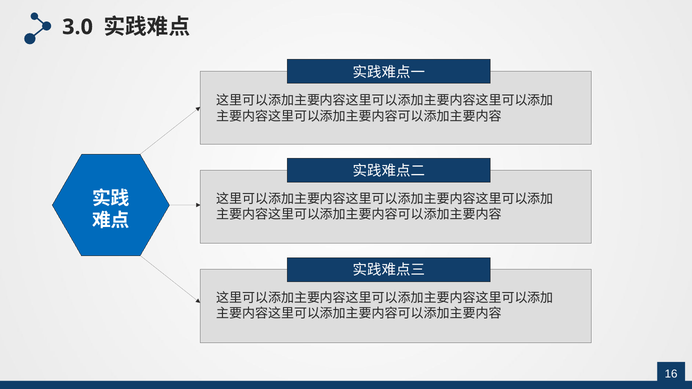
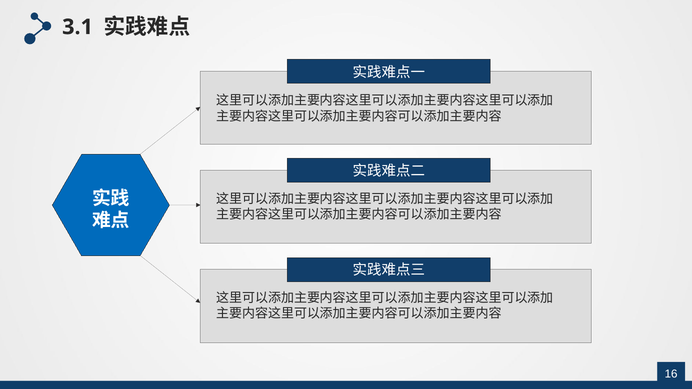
3.0: 3.0 -> 3.1 (78, 27)
